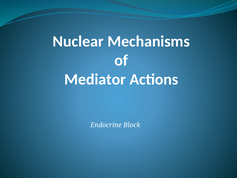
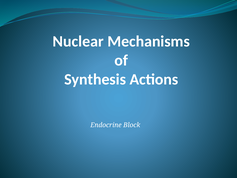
Mediator: Mediator -> Synthesis (95, 79)
